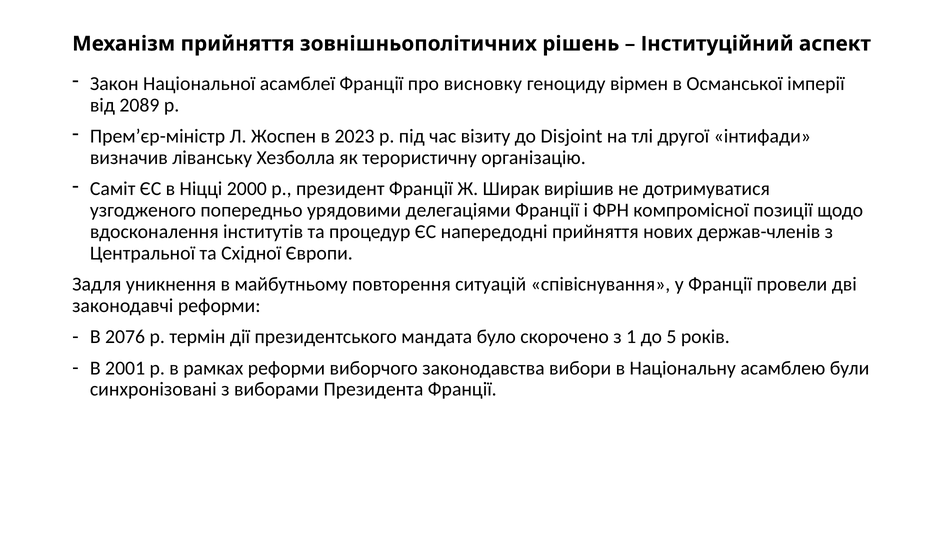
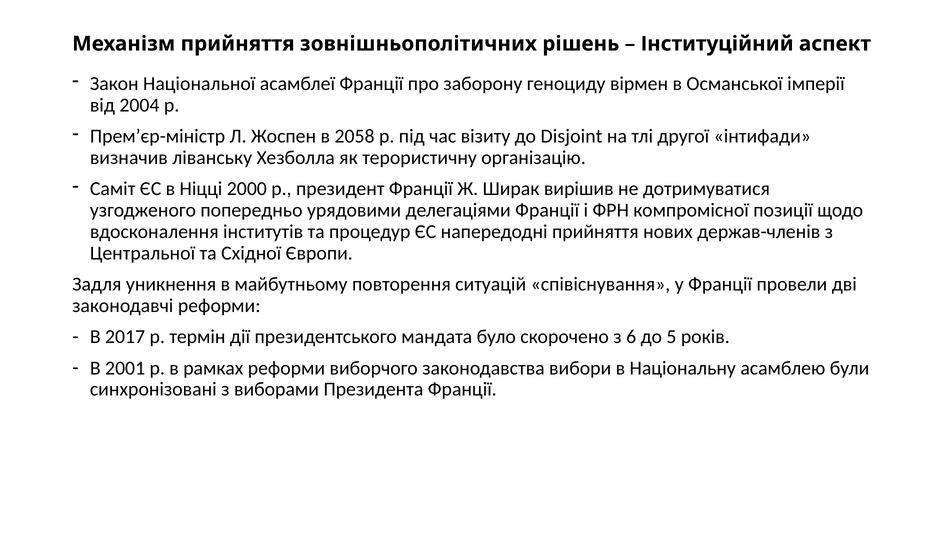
висновку: висновку -> заборону (483, 84)
2089: 2089 -> 2004 (139, 105)
2023: 2023 -> 2058 (355, 136)
2076: 2076 -> 2017 (125, 337)
1: 1 -> 6 (631, 337)
